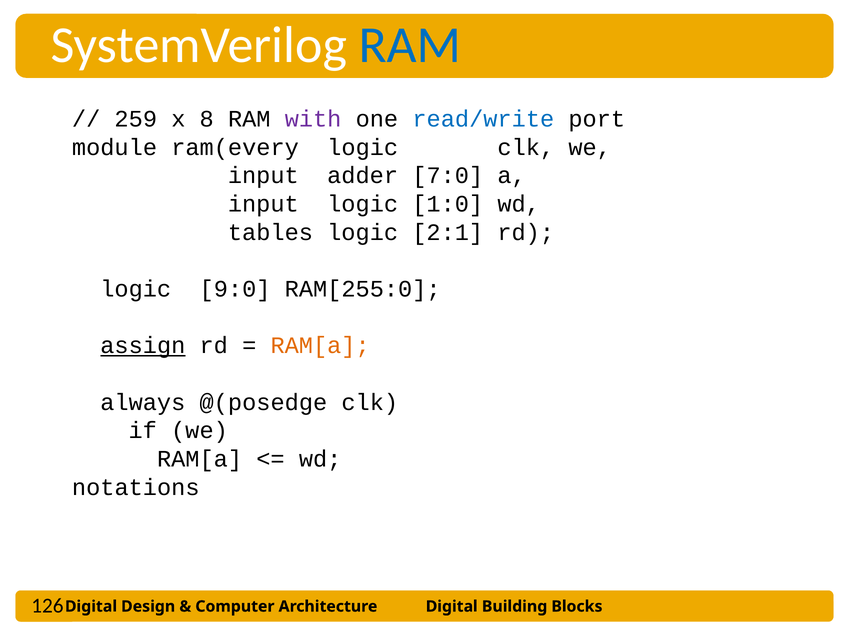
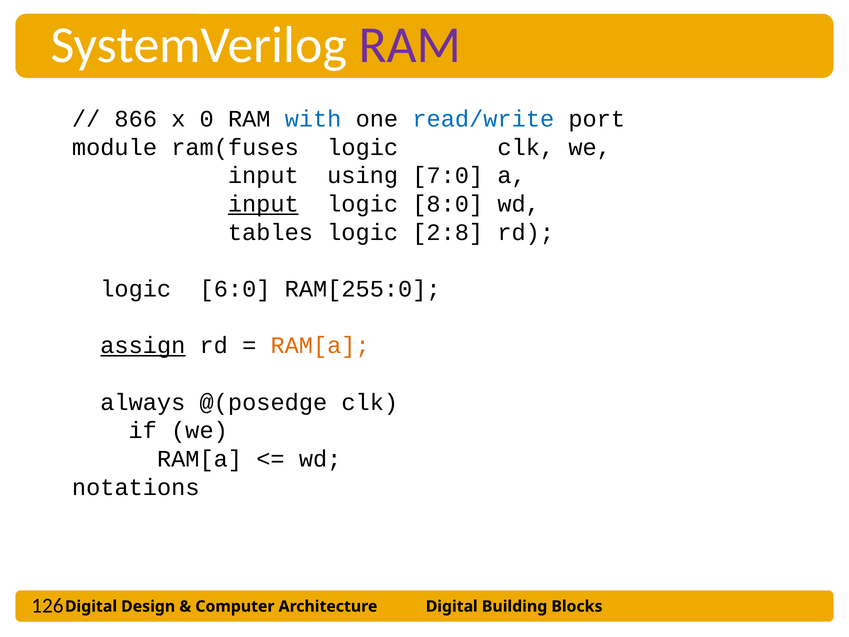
RAM colour: blue -> purple (410, 45)
259: 259 -> 866 (136, 119)
8: 8 -> 0 (207, 119)
with colour: purple -> blue (313, 119)
ram(every: ram(every -> ram(fuses (235, 147)
adder: adder -> using (363, 176)
input underline: none -> present (263, 204)
1:0: 1:0 -> 8:0 (448, 204)
2:1: 2:1 -> 2:8 (448, 232)
9:0: 9:0 -> 6:0 (235, 289)
